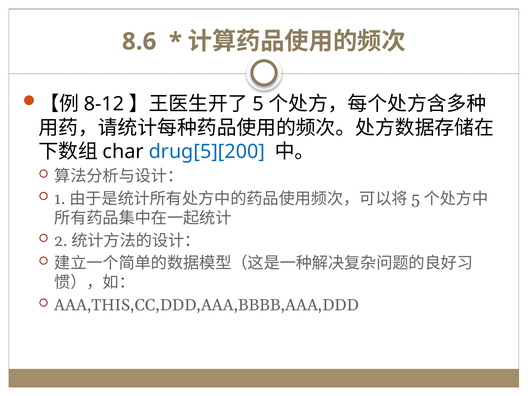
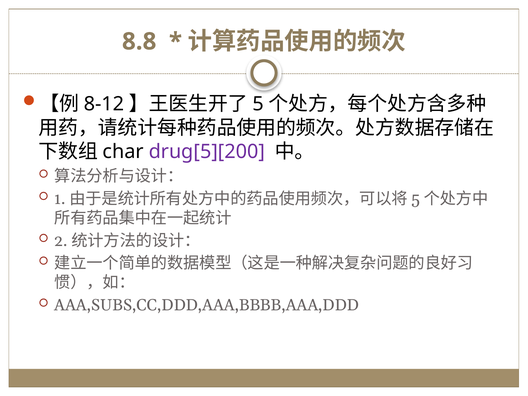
8.6: 8.6 -> 8.8 (139, 42)
drug[5][200 colour: blue -> purple (207, 152)
AAA,THIS,CC,DDD,AAA,BBBB,AAA,DDD: AAA,THIS,CC,DDD,AAA,BBBB,AAA,DDD -> AAA,SUBS,CC,DDD,AAA,BBBB,AAA,DDD (207, 305)
